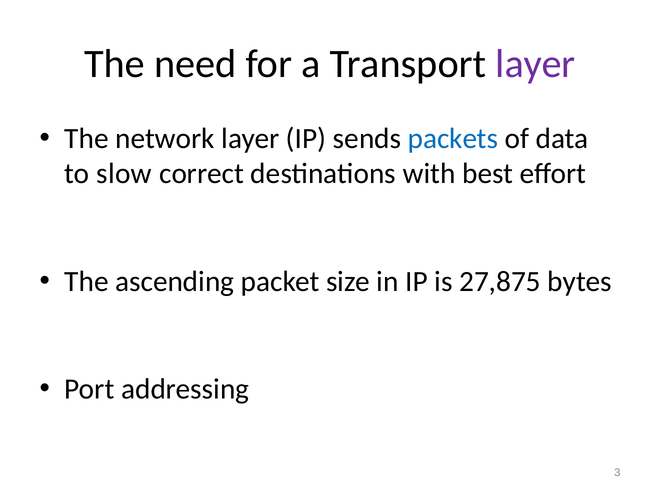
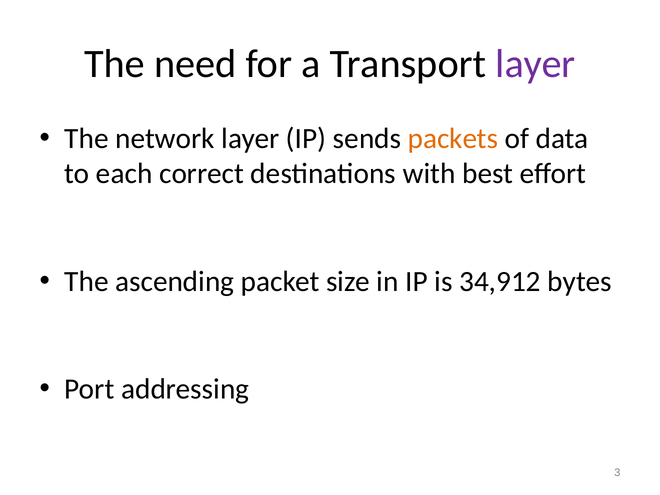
packets colour: blue -> orange (453, 138)
slow: slow -> each (124, 174)
27,875: 27,875 -> 34,912 (500, 281)
